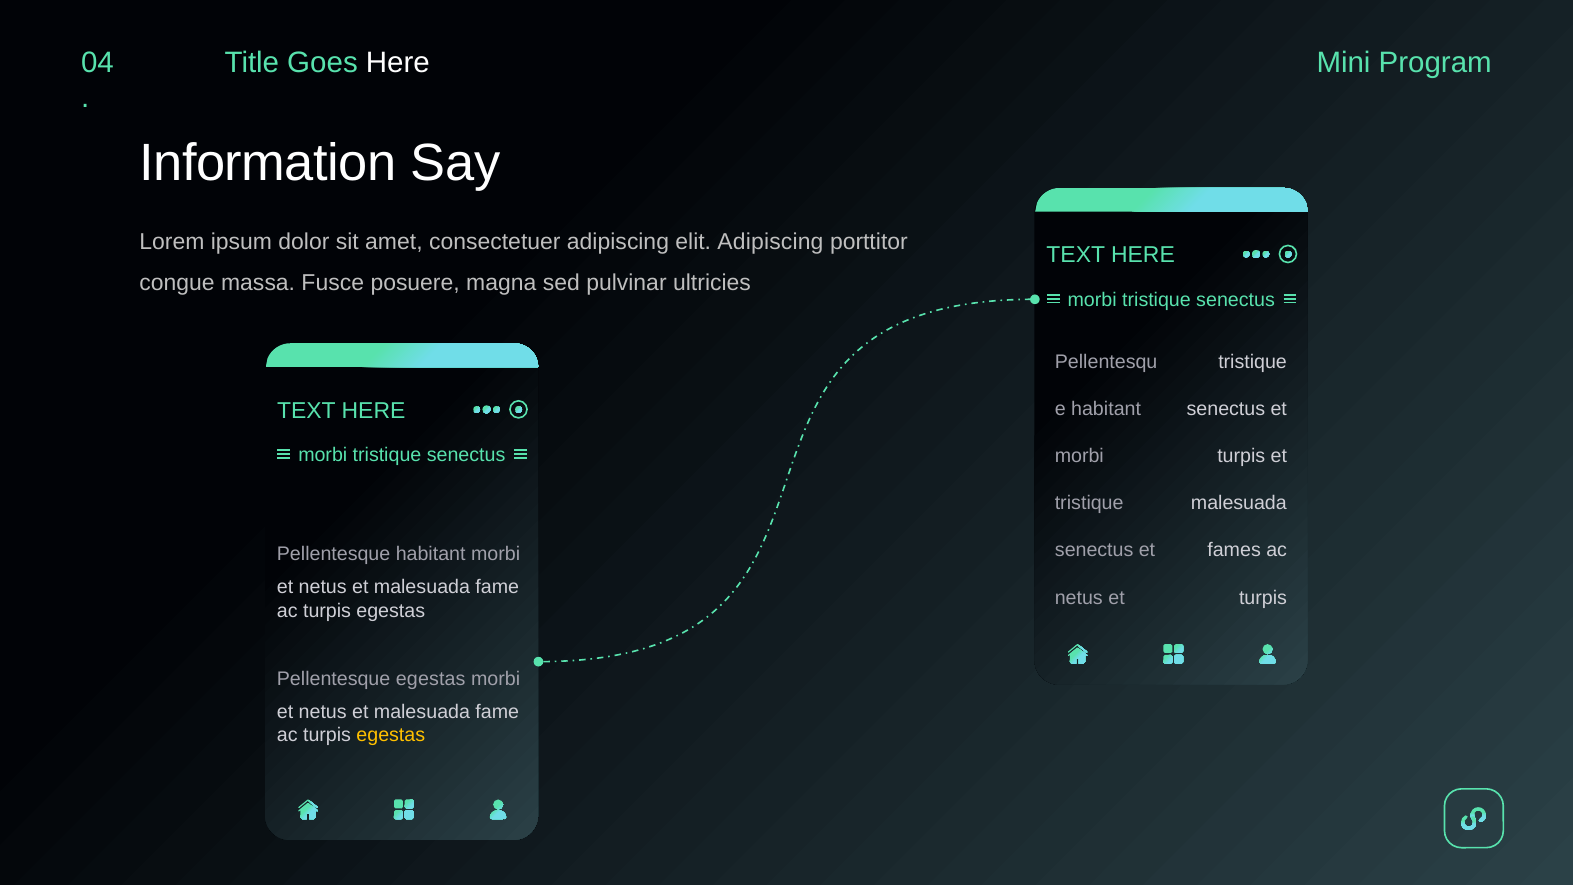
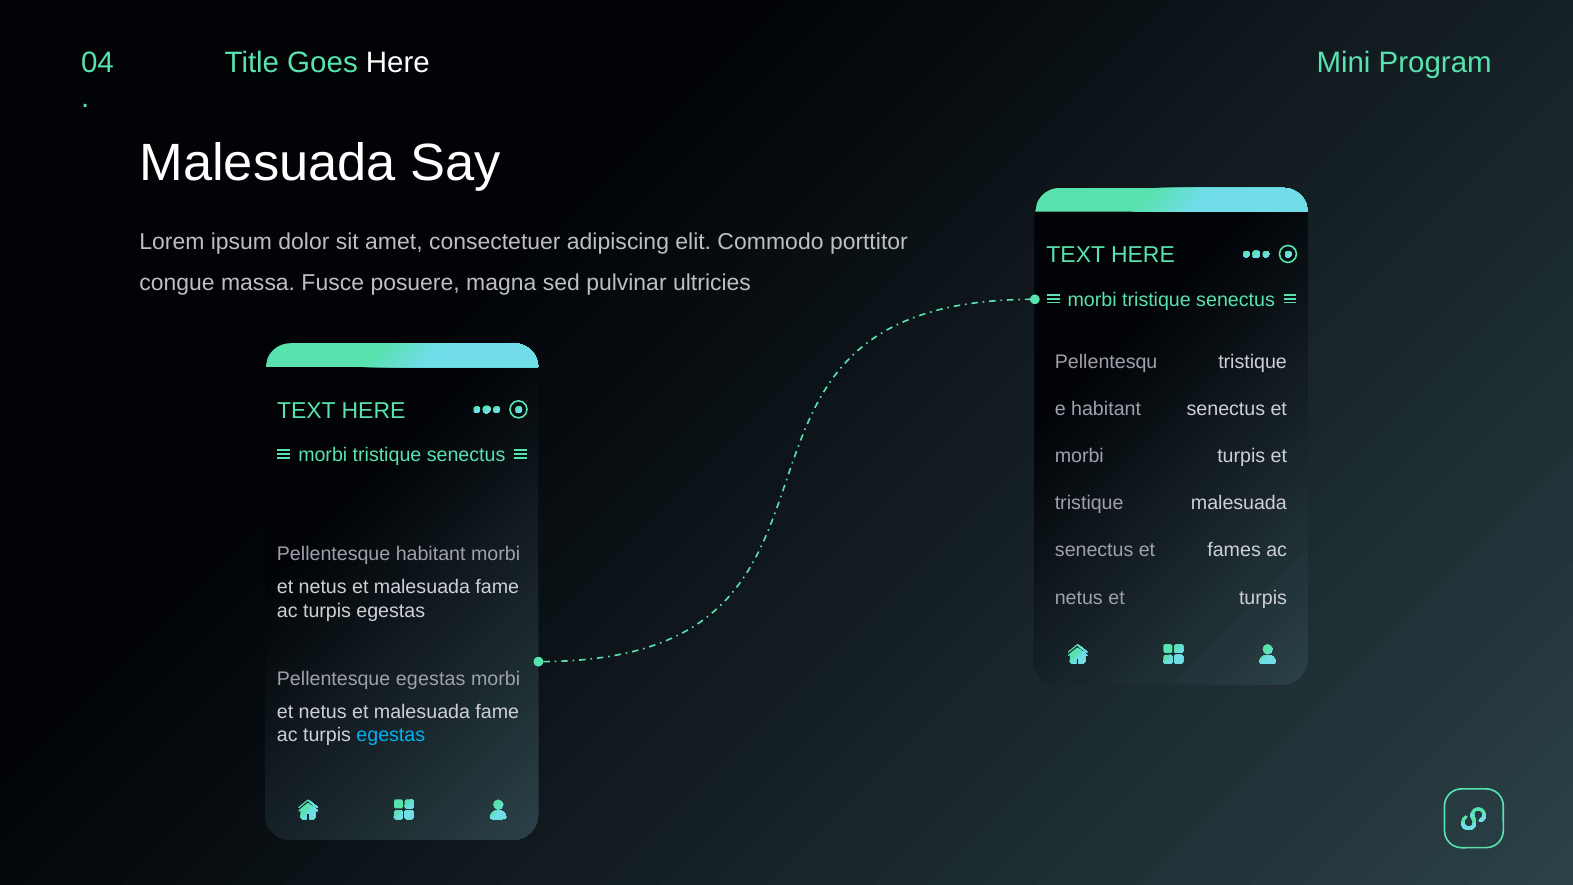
Information: Information -> Malesuada (268, 163)
elit Adipiscing: Adipiscing -> Commodo (771, 242)
egestas colour: yellow -> light blue (391, 735)
